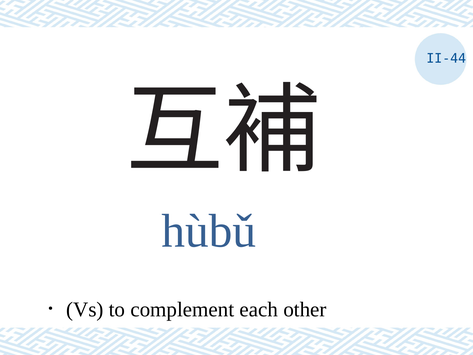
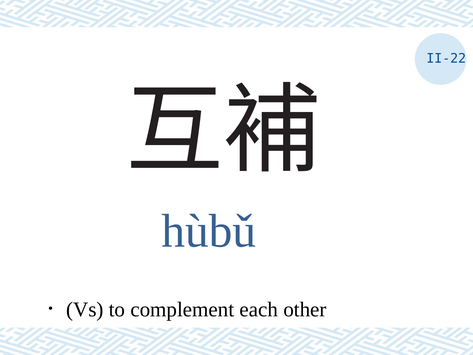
II-44: II-44 -> II-22 (446, 58)
